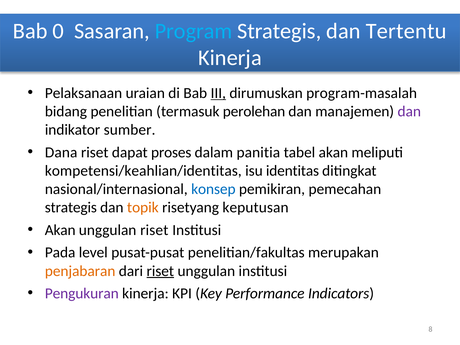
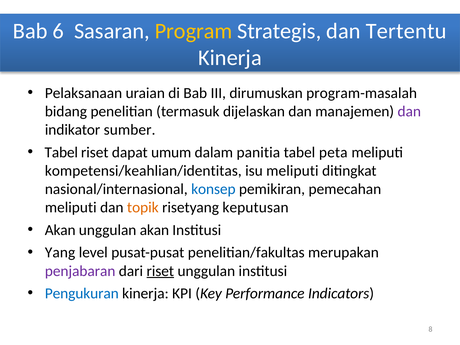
0: 0 -> 6 (58, 31)
Program colour: light blue -> yellow (194, 31)
III underline: present -> none (218, 93)
perolehan: perolehan -> dijelaskan (254, 111)
Dana: Dana -> Tabel (61, 152)
proses: proses -> umum (171, 152)
tabel akan: akan -> peta (333, 152)
isu identitas: identitas -> meliputi (292, 171)
strategis: strategis -> meliputi (71, 208)
unggulan riset: riset -> akan (154, 230)
Pada: Pada -> Yang (60, 253)
penjabaran colour: orange -> purple (80, 271)
Pengukuran colour: purple -> blue (82, 293)
